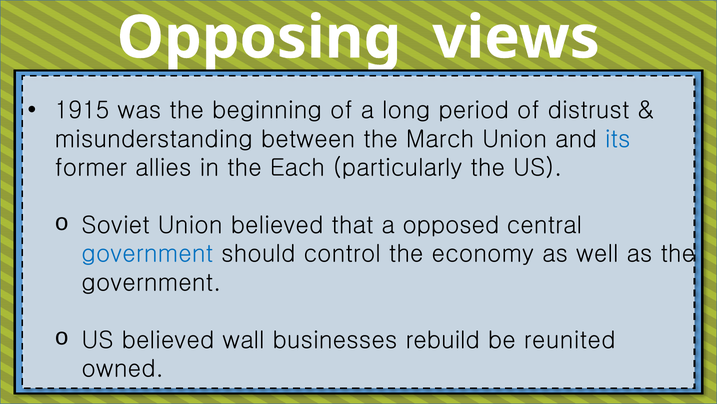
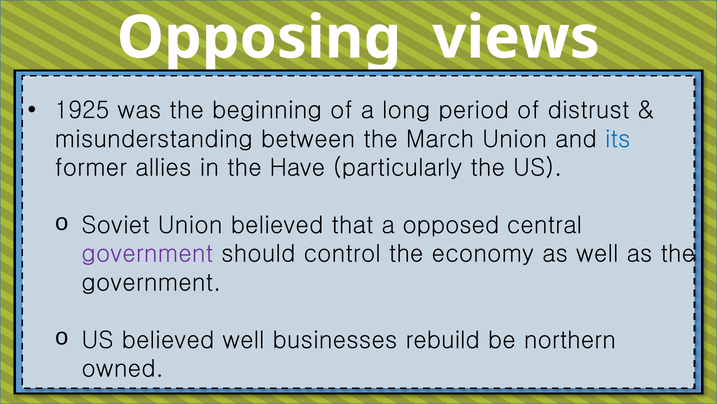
1915: 1915 -> 1925 (82, 110)
Each: Each -> Have (297, 168)
government colour: blue -> purple (147, 254)
believed wall: wall -> well (243, 340)
reunited: reunited -> northern (570, 340)
